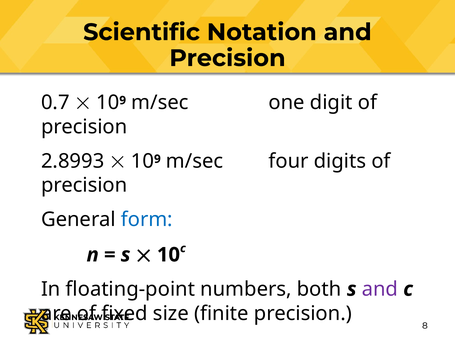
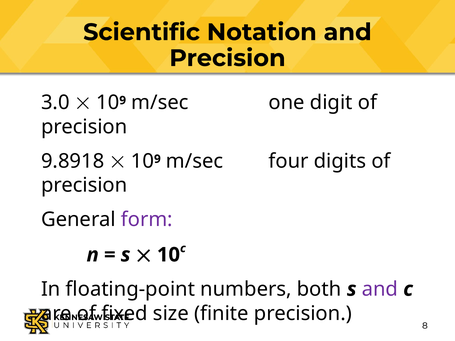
0.7: 0.7 -> 3.0 (55, 103)
2.8993: 2.8993 -> 9.8918 (73, 161)
form colour: blue -> purple (147, 220)
